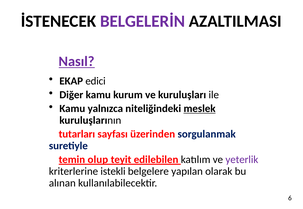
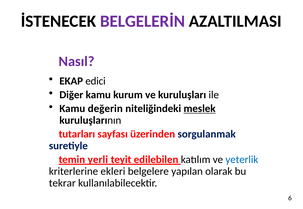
Nasıl underline: present -> none (77, 62)
yalnızca: yalnızca -> değerin (105, 109)
olup: olup -> yerli (98, 160)
yeterlik colour: purple -> blue (242, 160)
istekli: istekli -> ekleri (113, 172)
alınan: alınan -> tekrar (62, 184)
